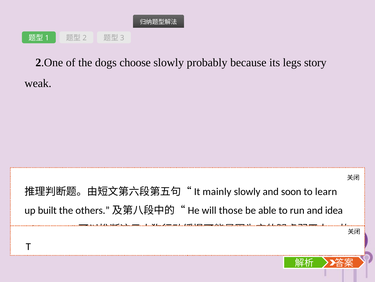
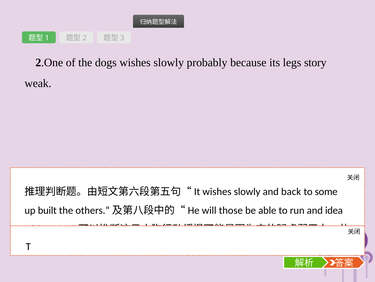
dogs choose: choose -> wishes (135, 62)
mainly: mainly -> wishes (217, 191)
soon: soon -> back (291, 191)
learn: learn -> some (326, 191)
